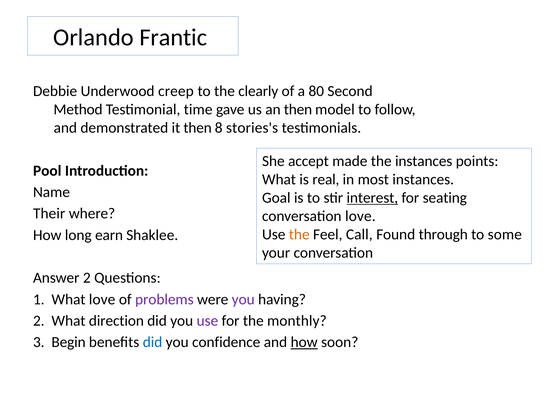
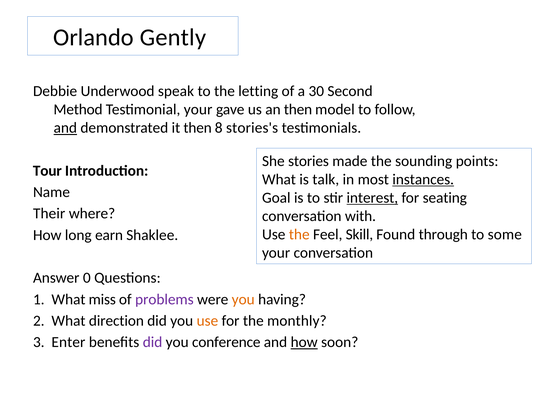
Frantic: Frantic -> Gently (173, 37)
creep: creep -> speak (176, 91)
clearly: clearly -> letting (258, 91)
80: 80 -> 30 (316, 91)
Testimonial time: time -> your (198, 109)
and underline: none -> present (65, 128)
accept: accept -> stories (309, 161)
the instances: instances -> sounding (424, 161)
Pool: Pool -> Tour (47, 170)
real: real -> talk (326, 179)
instances underline: none -> present (423, 179)
conversation love: love -> with (360, 216)
Call: Call -> Skill (359, 234)
Answer 2: 2 -> 0 (87, 278)
What love: love -> miss (102, 299)
you colour: purple -> orange (243, 299)
use colour: purple -> orange (207, 320)
Begin: Begin -> Enter (68, 342)
did colour: blue -> purple (153, 342)
confidence: confidence -> conference (226, 342)
